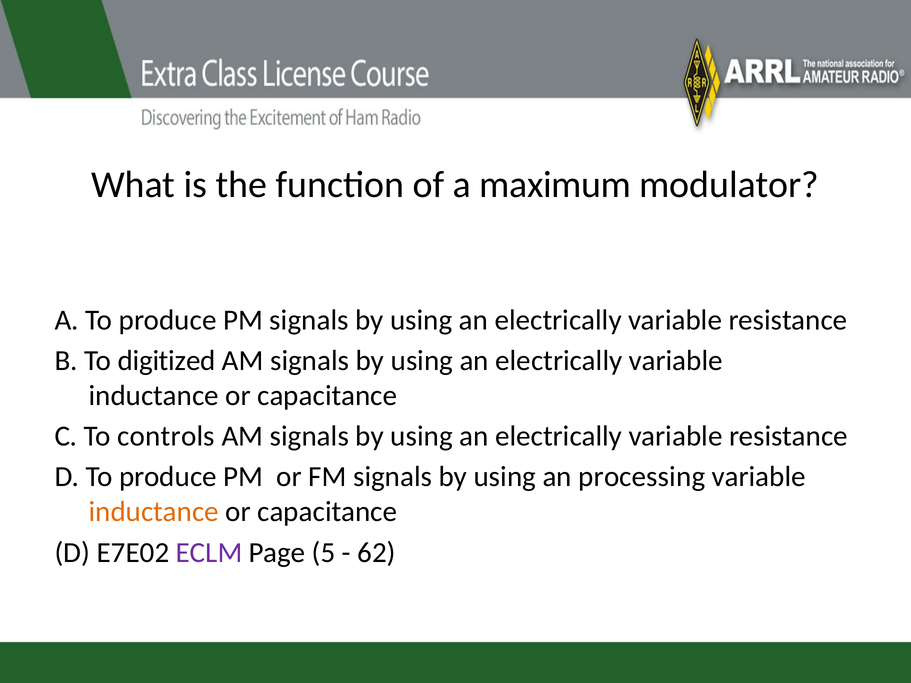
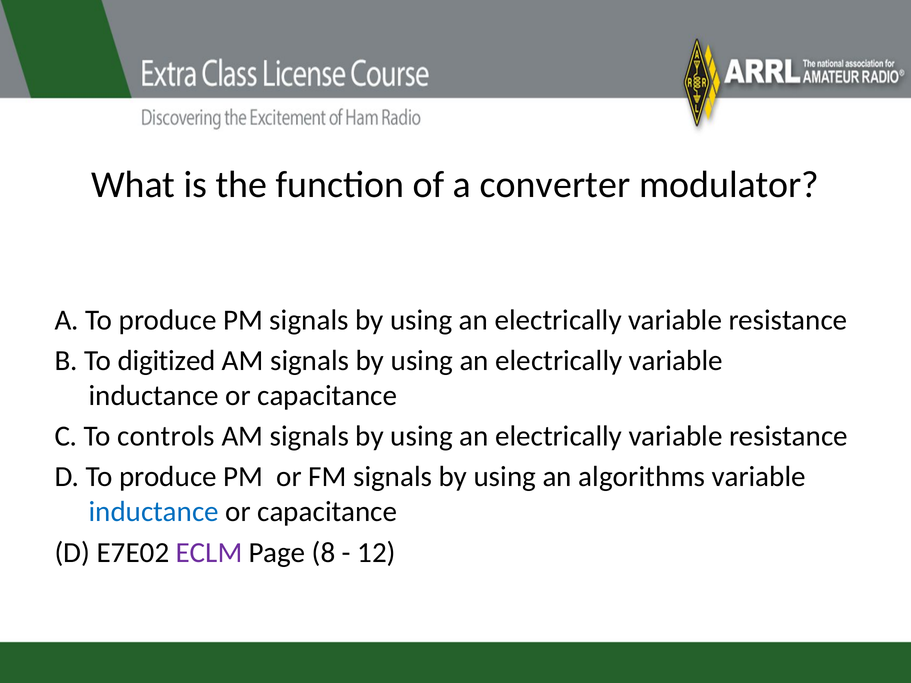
maximum: maximum -> converter (555, 185)
processing: processing -> algorithms (642, 477)
inductance colour: orange -> blue (154, 512)
5: 5 -> 8 (324, 553)
62: 62 -> 12 (377, 553)
